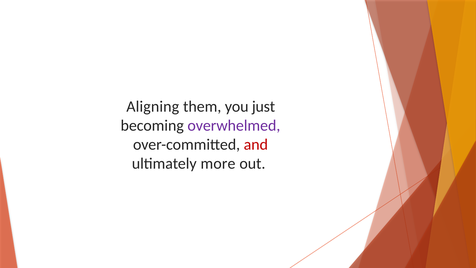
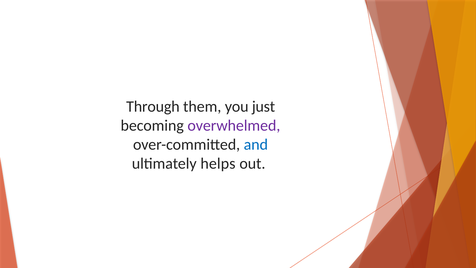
Aligning: Aligning -> Through (153, 106)
and colour: red -> blue (256, 144)
more: more -> helps (218, 164)
